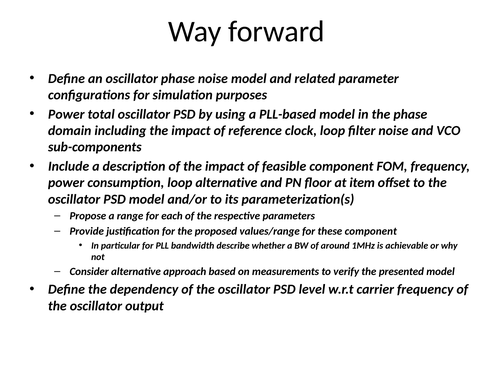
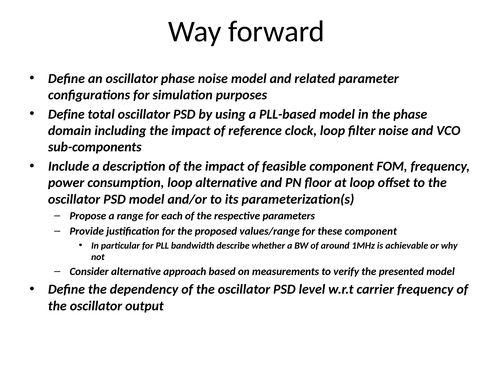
Power: Power -> Define (66, 114)
at item: item -> loop (362, 183)
